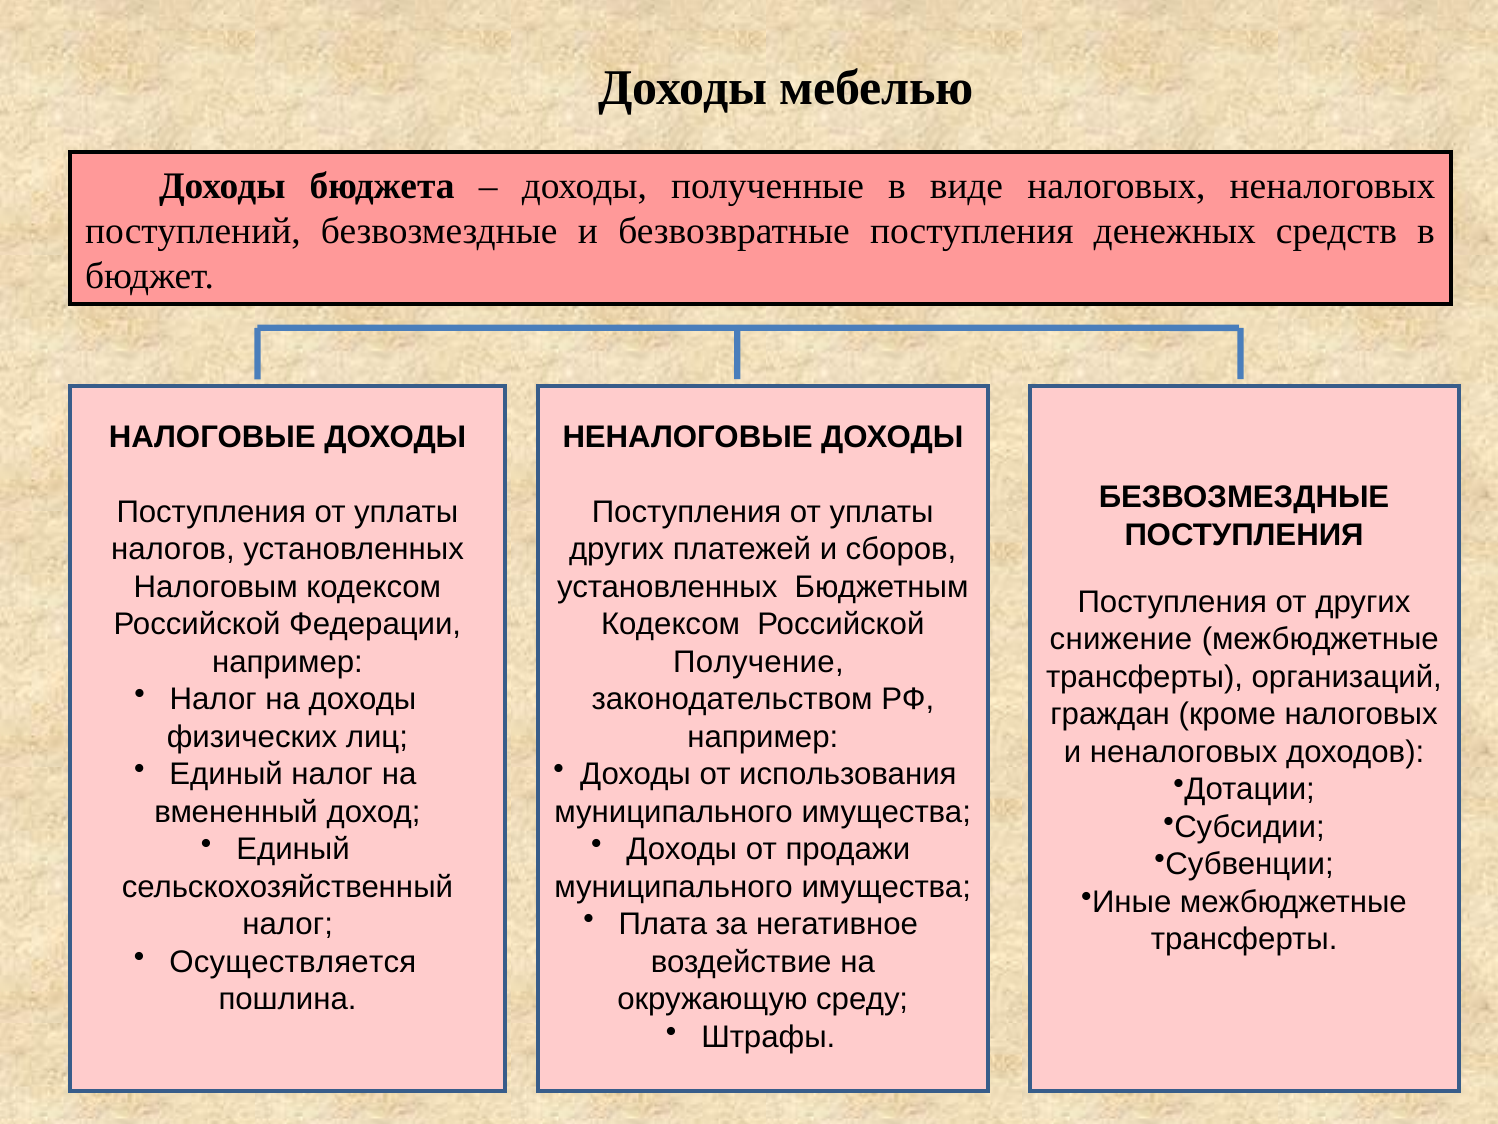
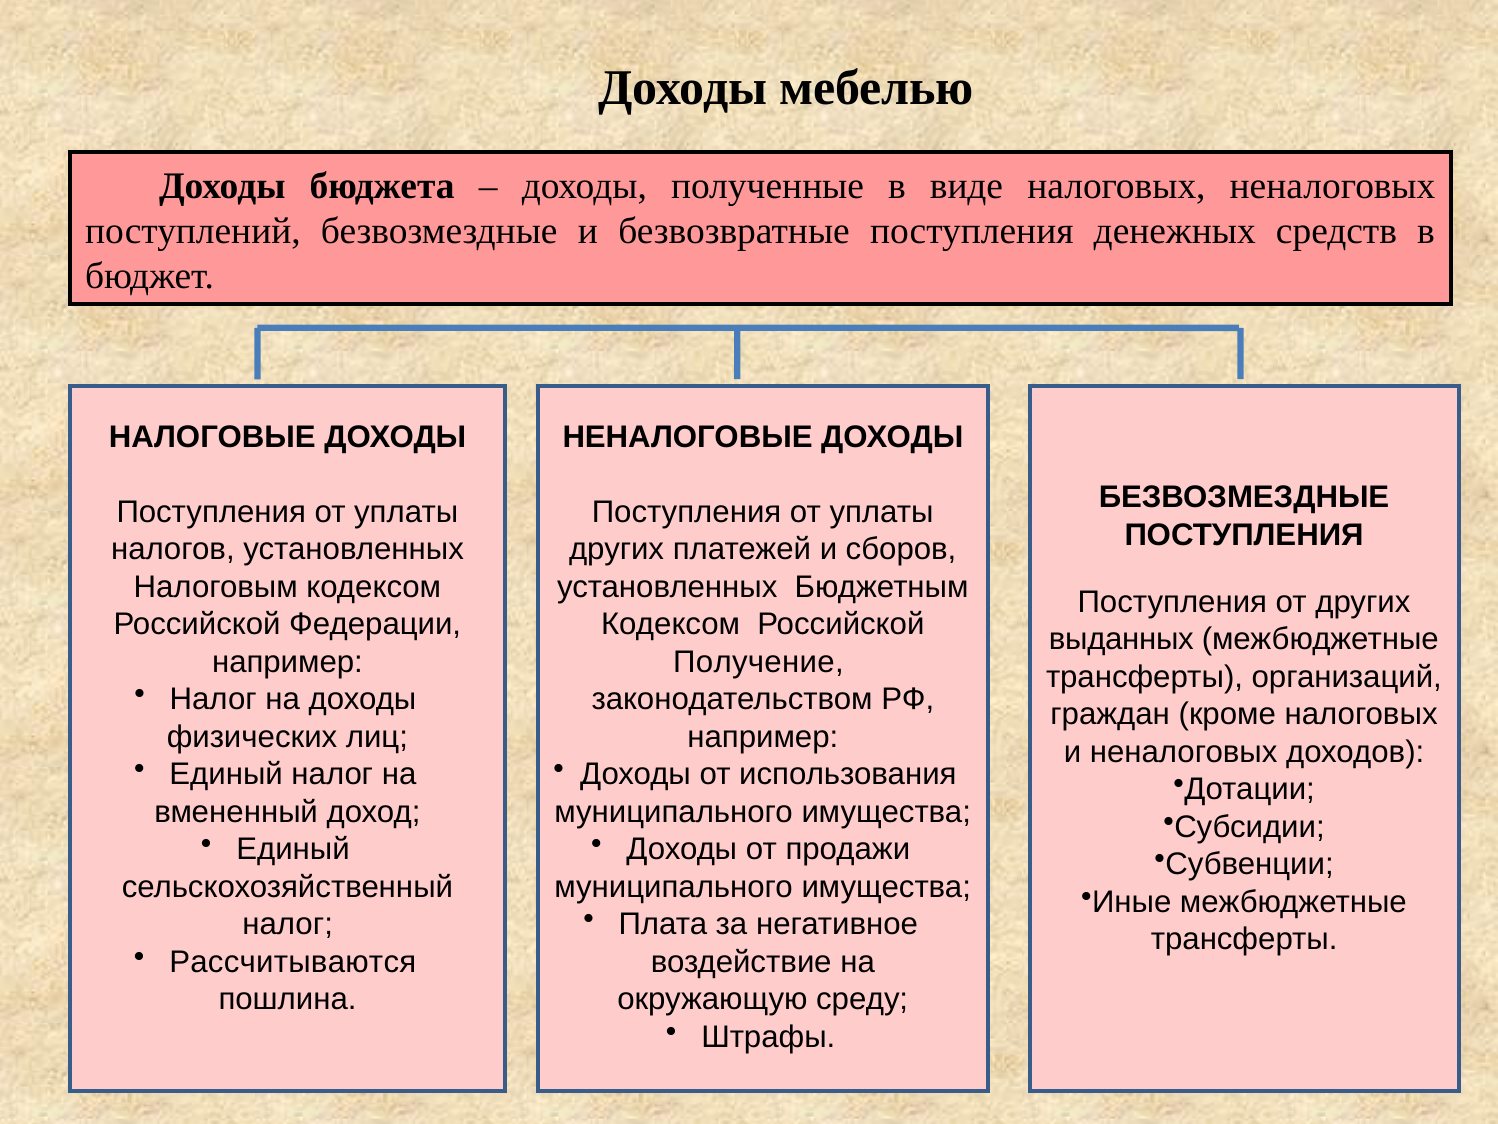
снижение: снижение -> выданных (1121, 639)
Осуществляется: Осуществляется -> Рассчитываются (293, 961)
